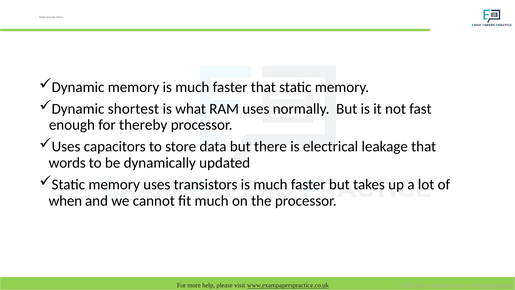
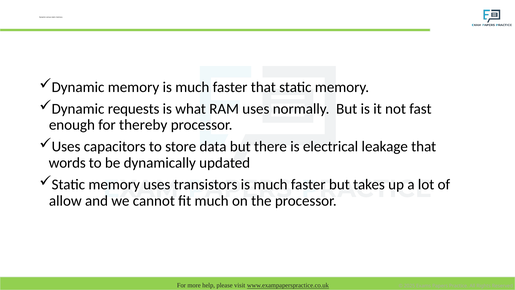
shortest: shortest -> requests (134, 109)
when: when -> allow (65, 201)
